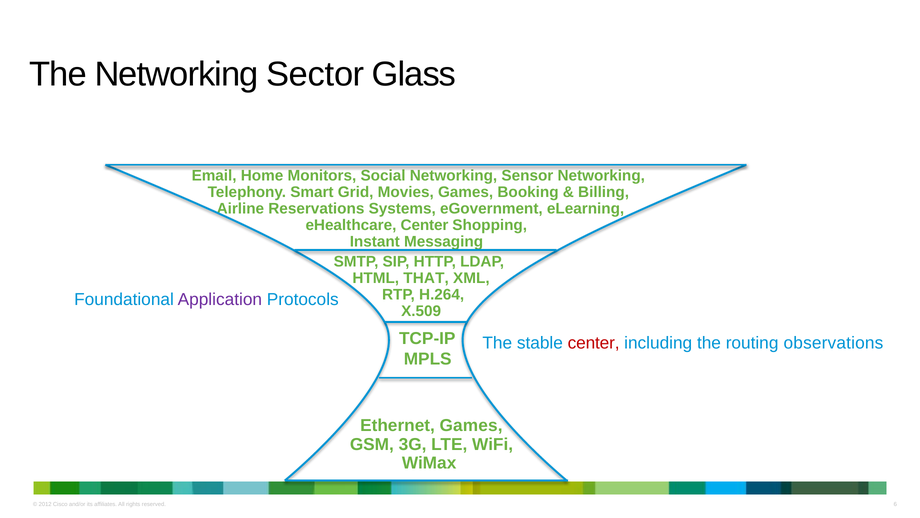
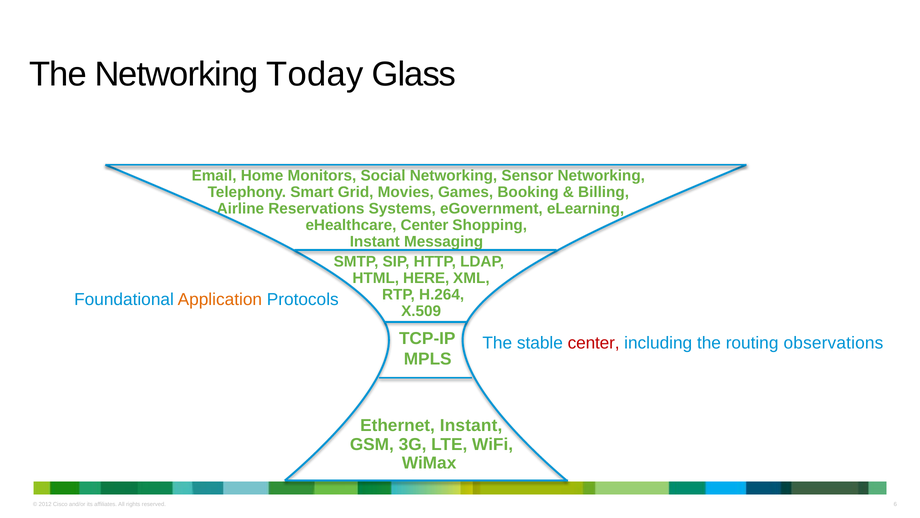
Sector: Sector -> Today (315, 74)
THAT: THAT -> HERE (426, 278)
Application colour: purple -> orange (220, 299)
Ethernet Games: Games -> Instant (471, 425)
